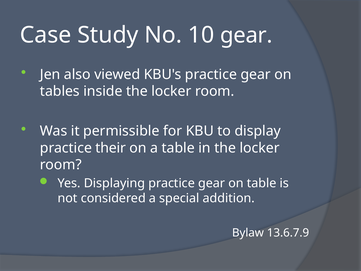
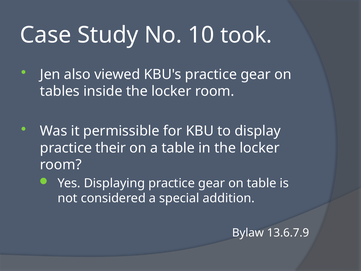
10 gear: gear -> took (246, 35)
